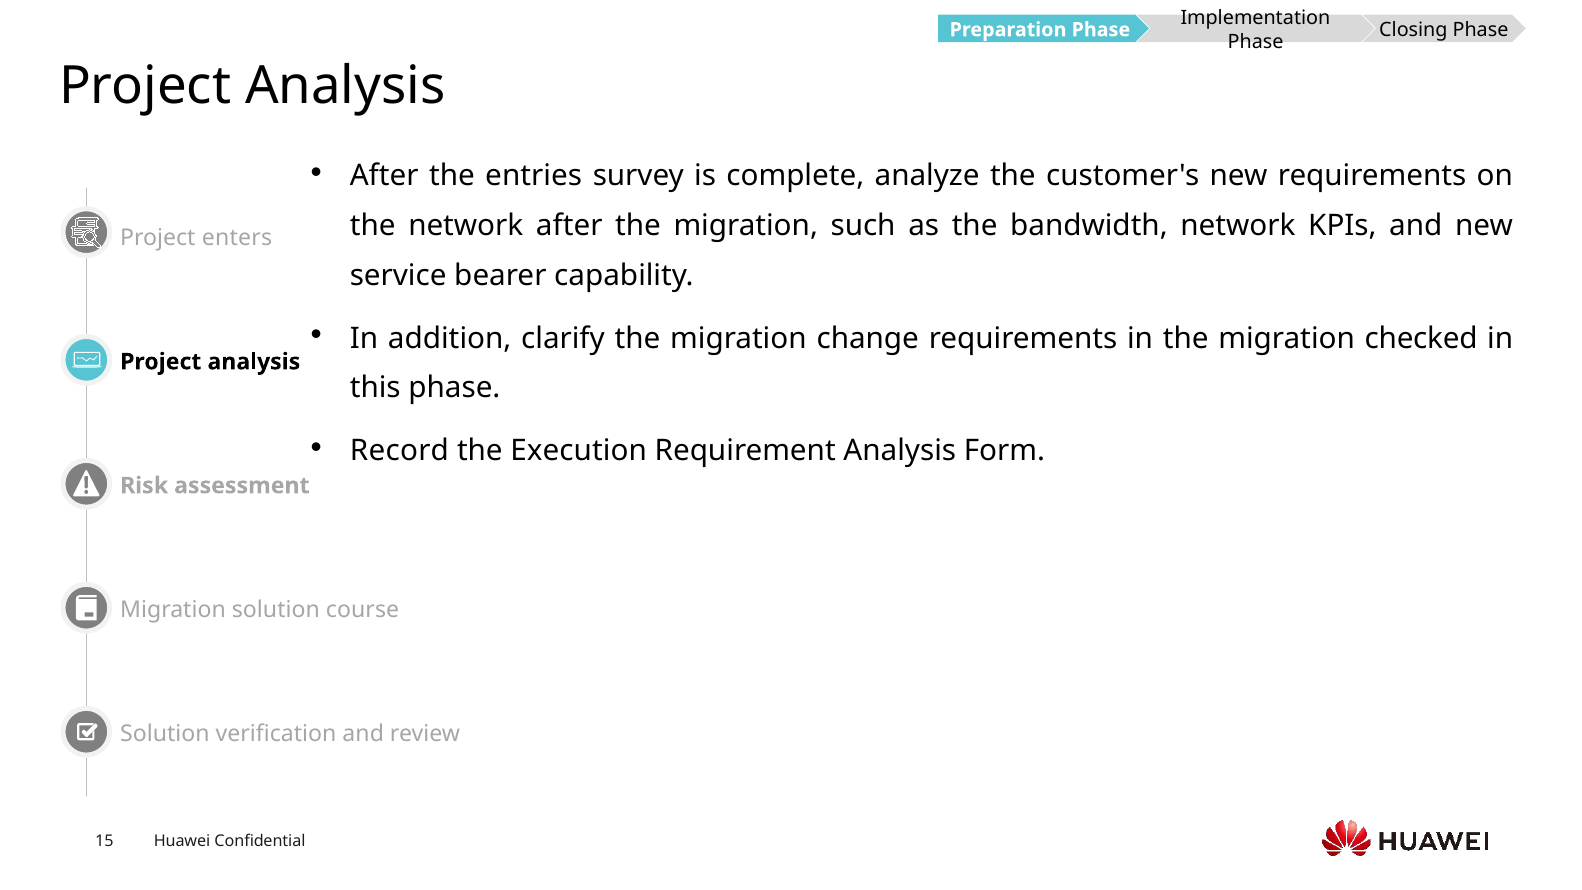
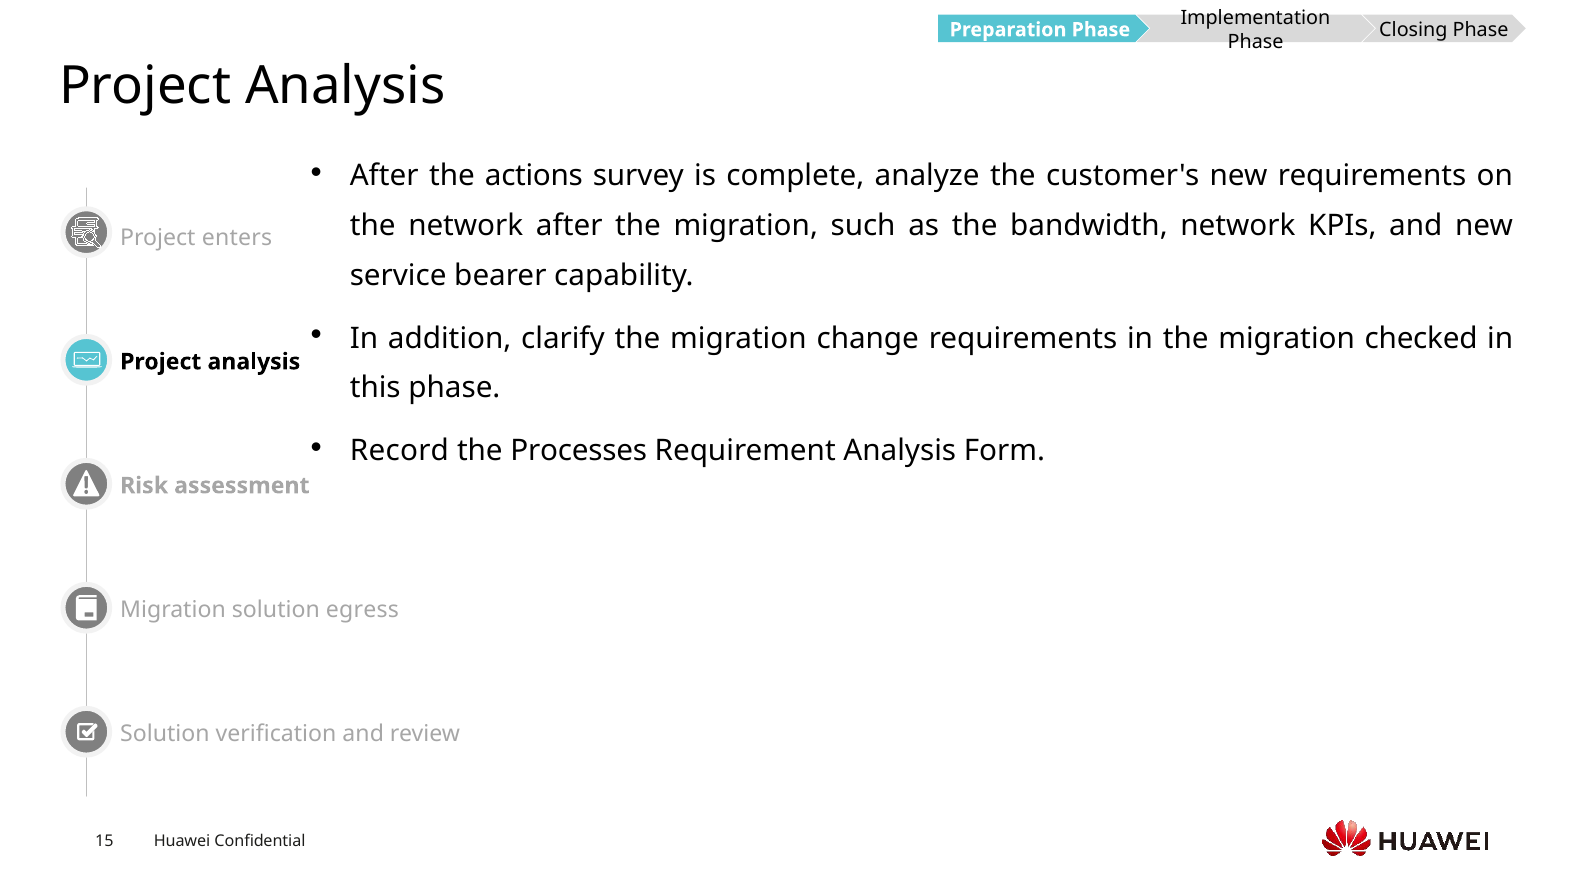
entries: entries -> actions (534, 176)
Execution: Execution -> Processes (579, 451)
course: course -> egress (362, 609)
